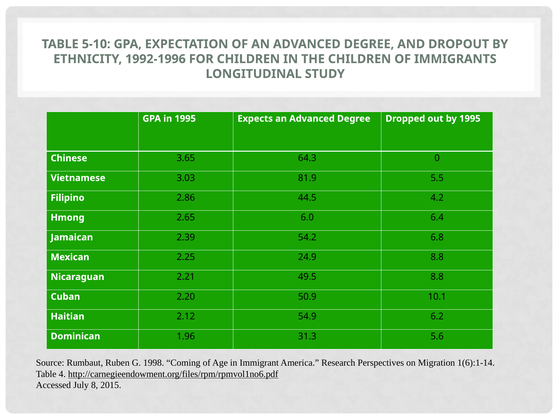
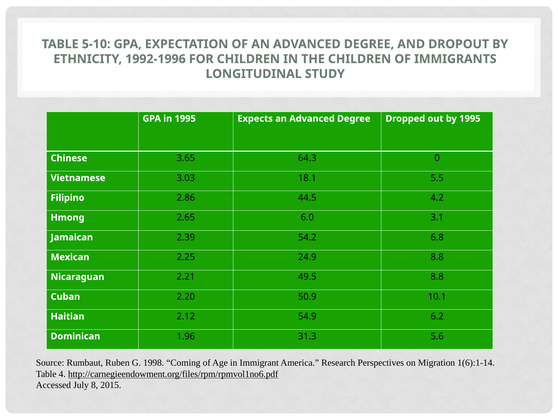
81.9: 81.9 -> 18.1 (307, 178)
6.4: 6.4 -> 3.1 (437, 217)
